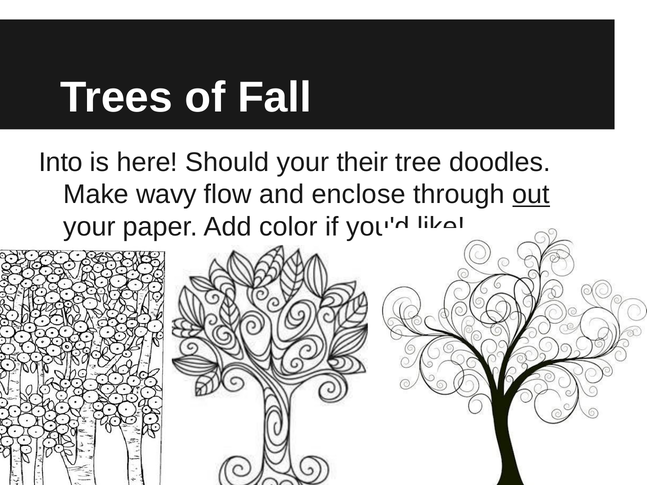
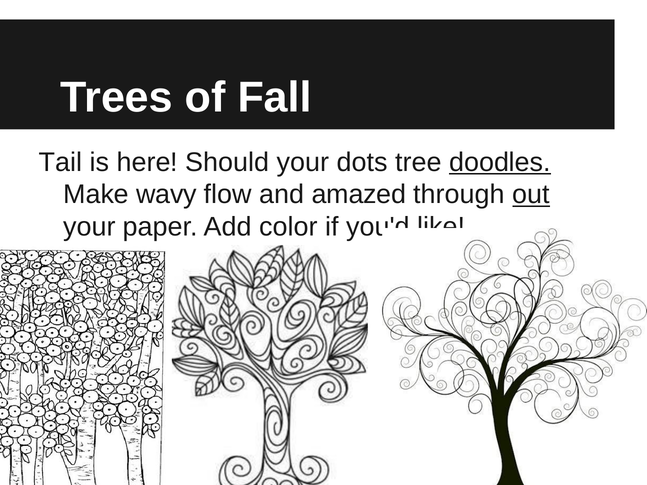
Into: Into -> Tail (61, 162)
their: their -> dots (362, 162)
doodles underline: none -> present (500, 162)
enclose: enclose -> amazed (359, 195)
